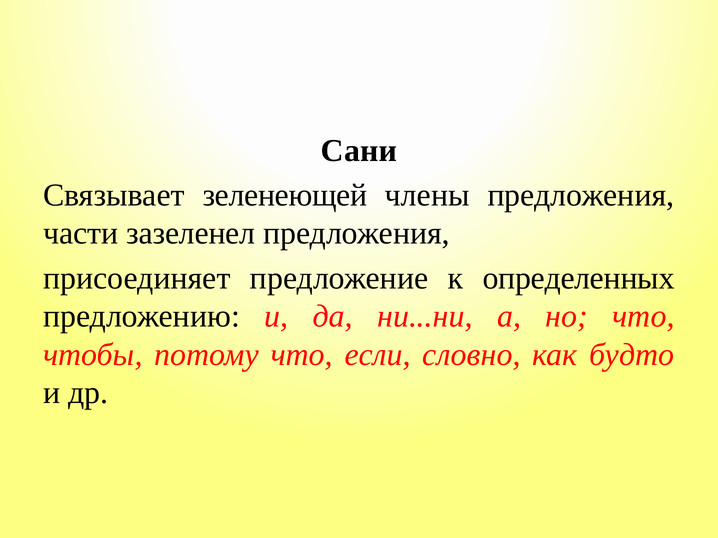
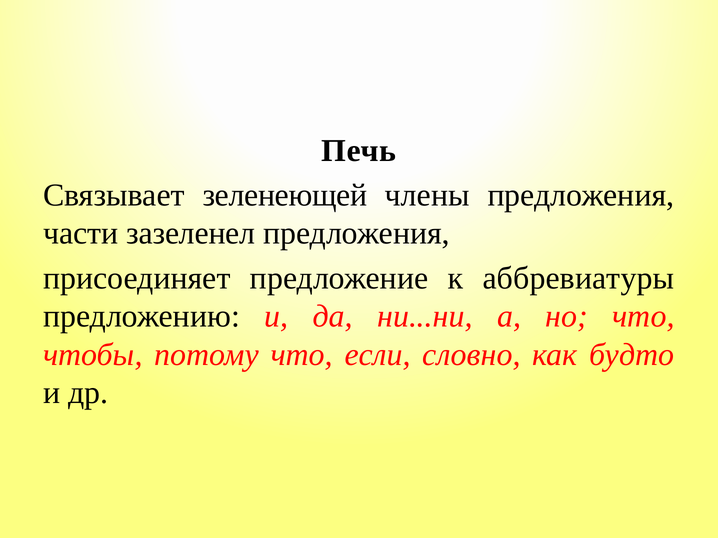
Сани: Сани -> Печь (359, 151)
определенных: определенных -> аббревиатуры (578, 278)
